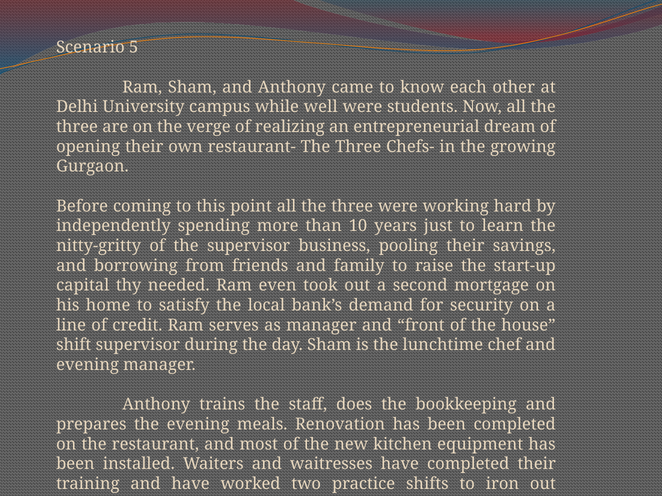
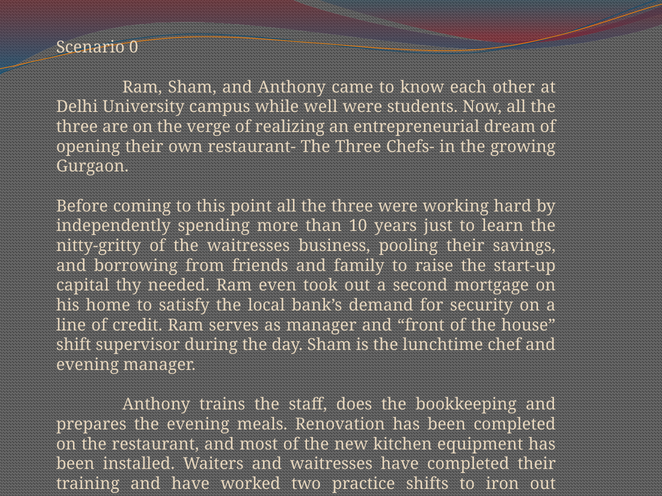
5: 5 -> 0 (134, 47)
the supervisor: supervisor -> waitresses (248, 246)
